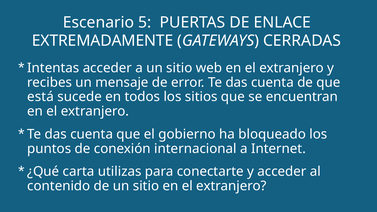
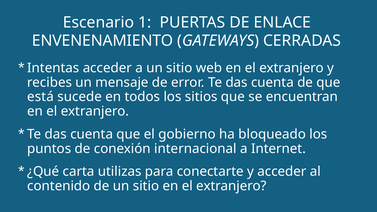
5: 5 -> 1 (145, 22)
EXTREMADAMENTE: EXTREMADAMENTE -> ENVENENAMIENTO (103, 41)
